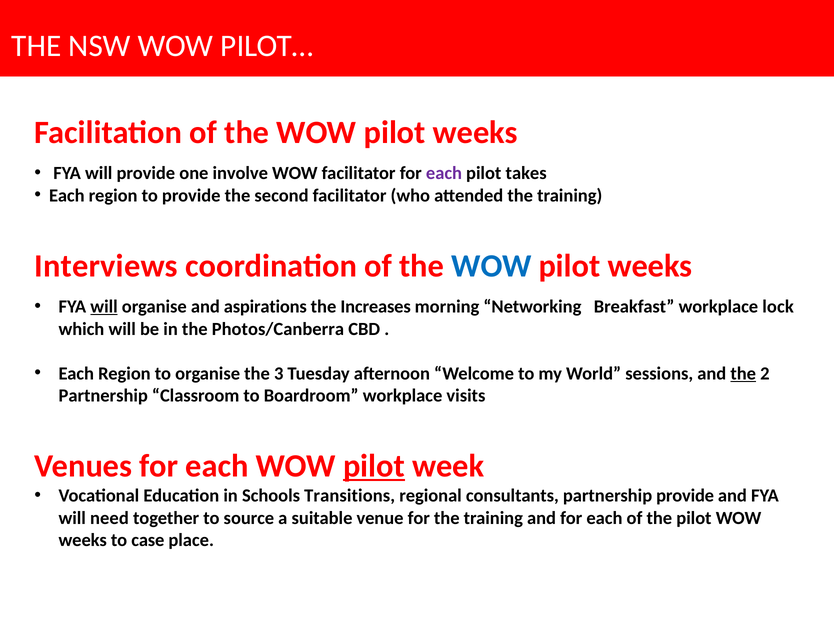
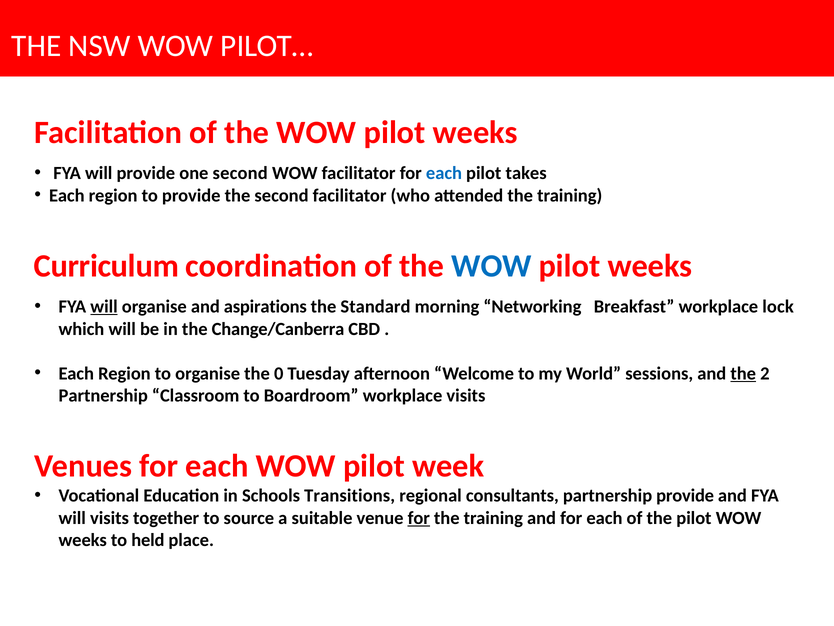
one involve: involve -> second (240, 173)
each colour: purple -> blue (444, 173)
Interviews: Interviews -> Curriculum (106, 266)
Increases: Increases -> Standard (376, 306)
Photos/Canberra: Photos/Canberra -> Change/Canberra (278, 329)
3: 3 -> 0 (279, 373)
pilot underline: present -> none (374, 466)
will need: need -> visits (109, 518)
for underline: none -> present (419, 518)
case: case -> held (148, 540)
